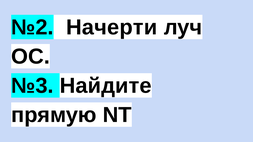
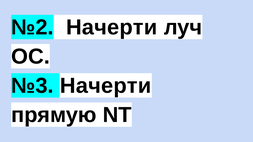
№3 Найдите: Найдите -> Начерти (106, 86)
